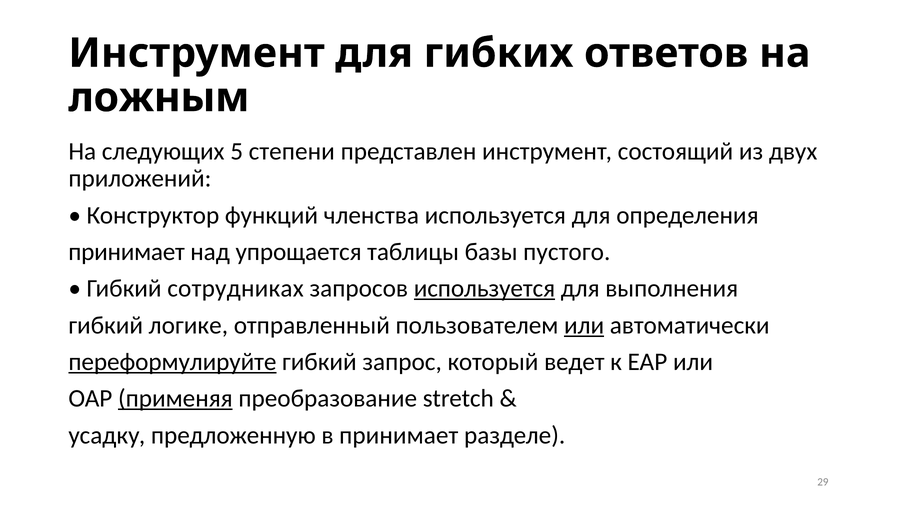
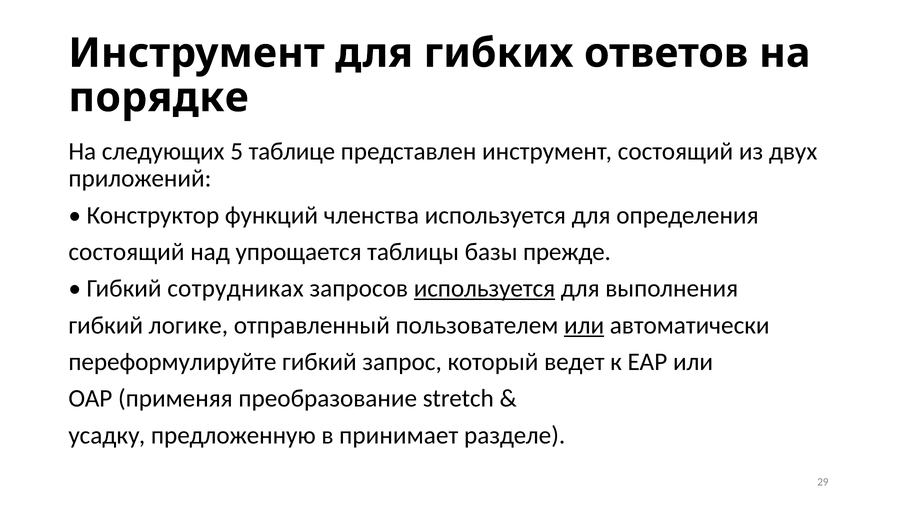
ложным: ложным -> порядке (159, 98)
степени: степени -> таблице (292, 151)
принимает: принимает -> состоящий (126, 252)
пустого: пустого -> прежде (567, 252)
переформулируйте underline: present -> none (172, 362)
применяя underline: present -> none (175, 398)
